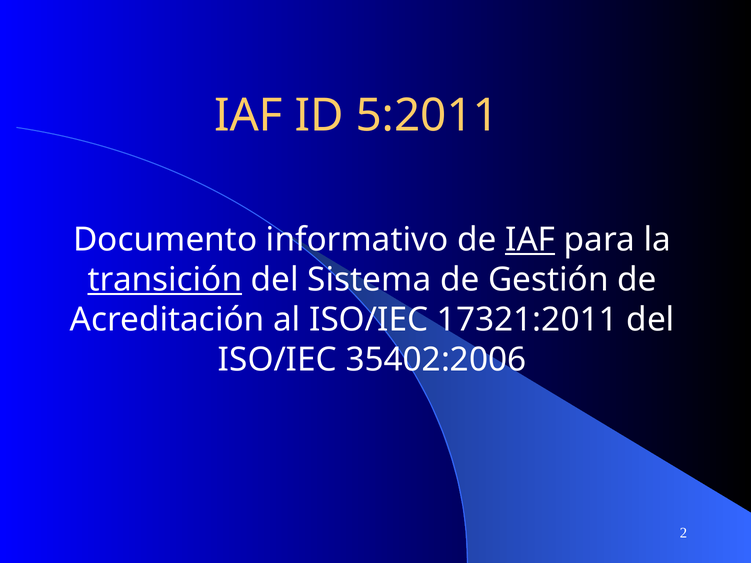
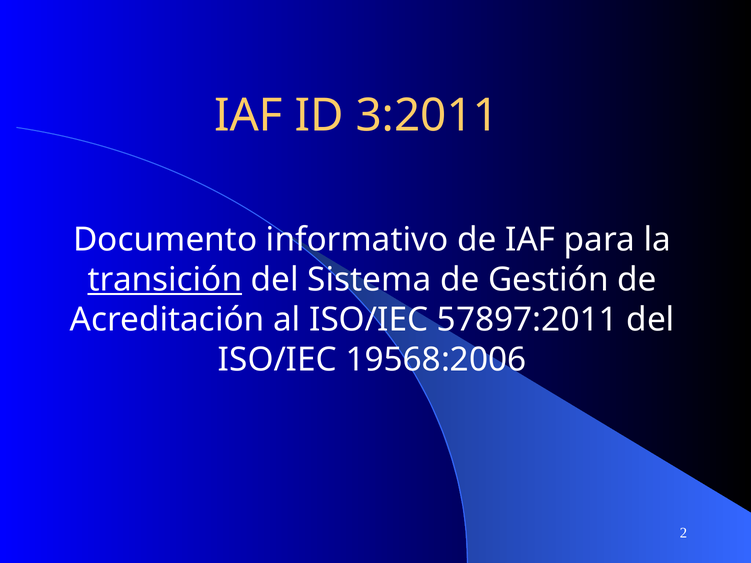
5:2011: 5:2011 -> 3:2011 (427, 116)
IAF underline: present -> none (530, 240)
17321:2011: 17321:2011 -> 57897:2011 (527, 320)
35402:2006: 35402:2006 -> 19568:2006 (436, 360)
